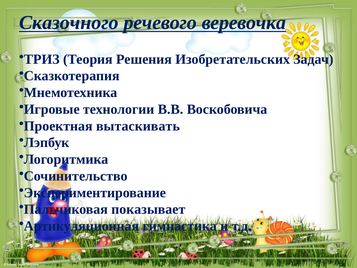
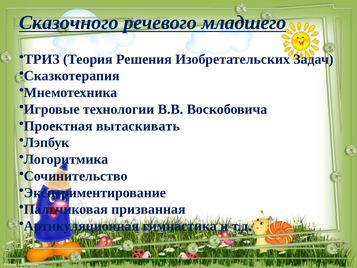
веревочка: веревочка -> младшего (244, 23)
показывает: показывает -> призванная (148, 209)
